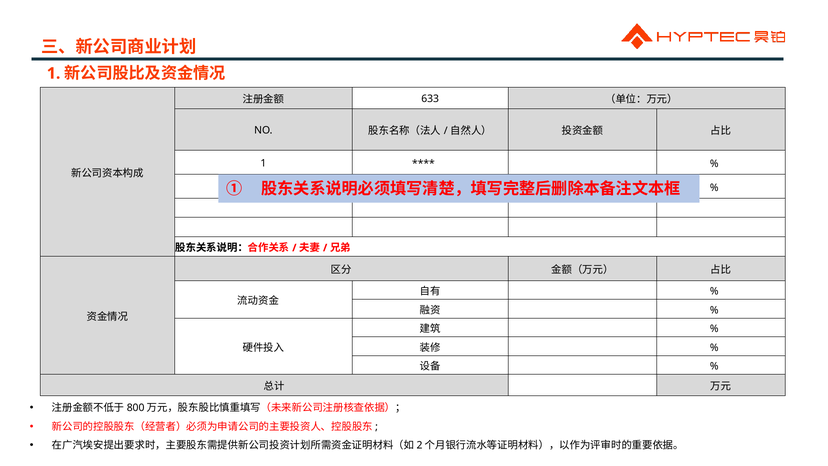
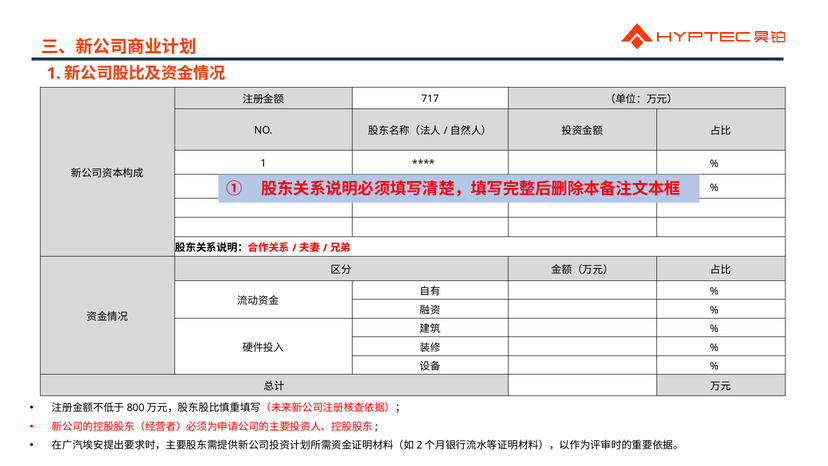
633: 633 -> 717 (430, 99)
